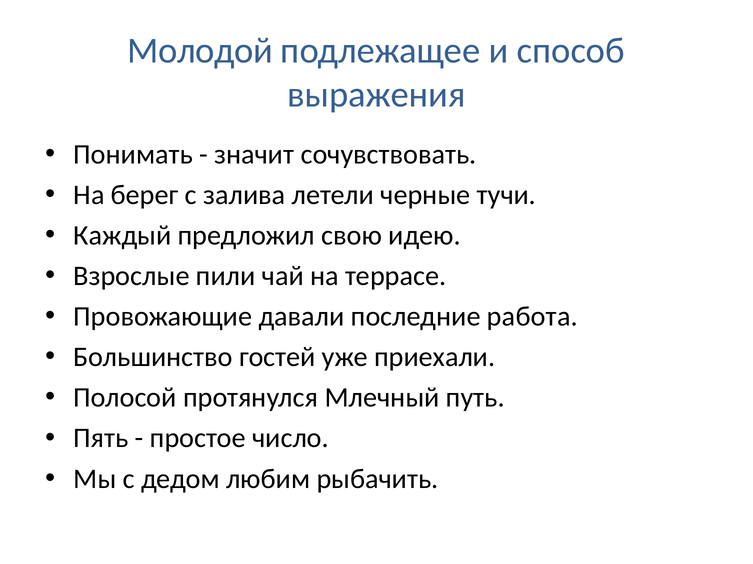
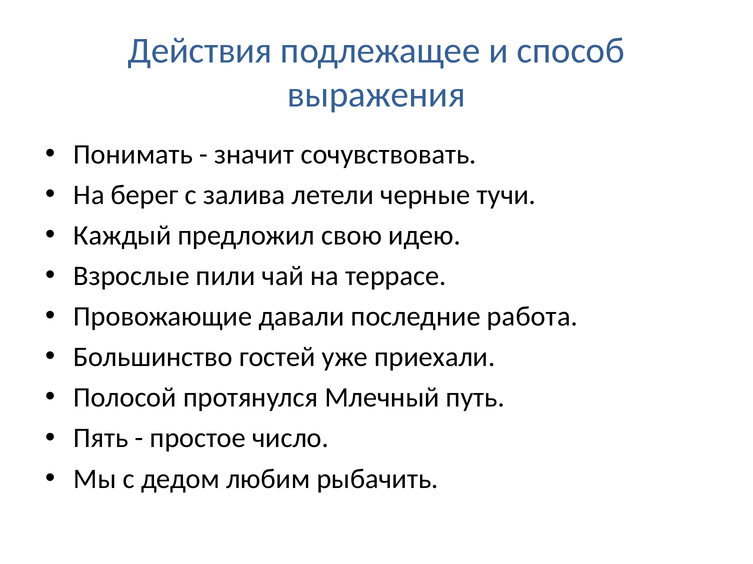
Молодой: Молодой -> Действия (200, 51)
